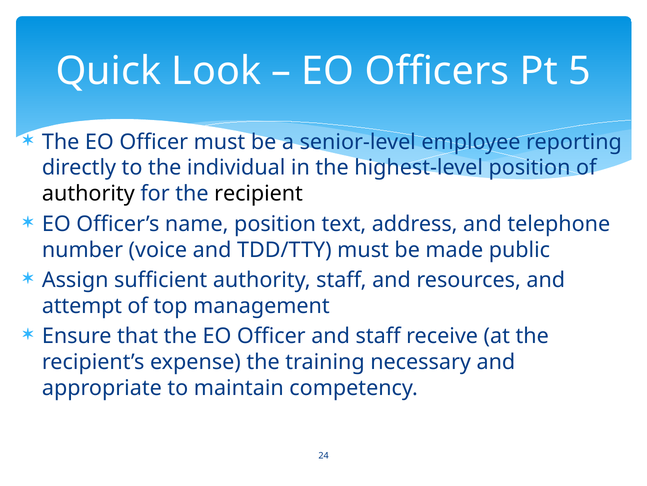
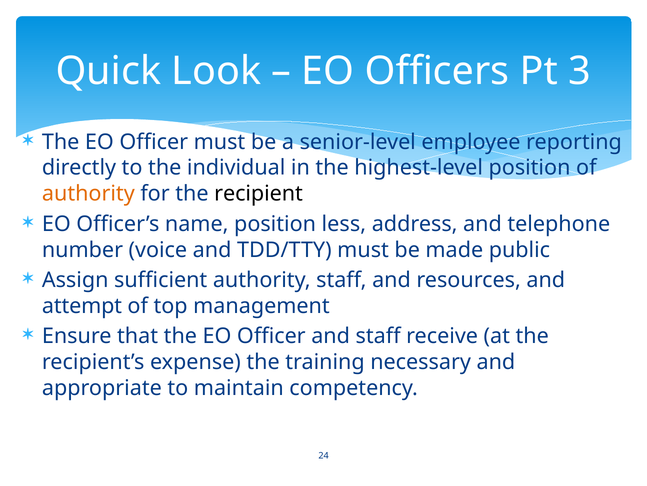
5: 5 -> 3 (579, 71)
authority colour: black -> orange (88, 193)
text: text -> less (344, 224)
